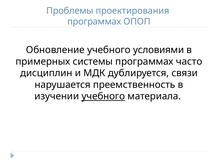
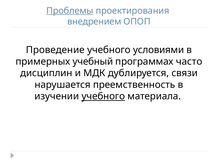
Проблемы underline: none -> present (70, 11)
программах: программах -> внедрением (94, 22)
Обновление: Обновление -> Проведение (55, 50)
системы: системы -> учебный (93, 62)
